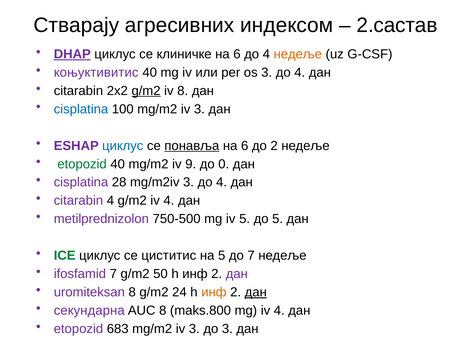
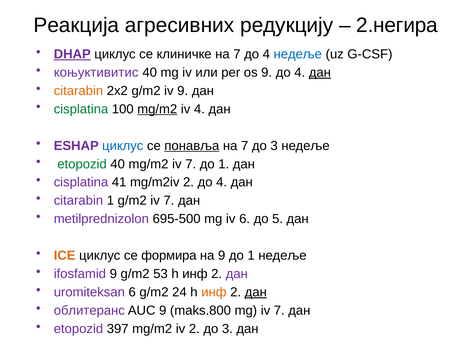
Стварају: Стварају -> Реакција (76, 25)
индексом: индексом -> редукцију (287, 25)
2.састав: 2.састав -> 2.негира (397, 25)
6: 6 -> 7 (237, 54)
недеље colour: orange -> blue (298, 54)
os 3: 3 -> 9 (267, 72)
дан underline: none -> present (320, 72)
citarabin colour: black -> orange (78, 91)
g/m2 underline: present -> none (146, 91)
iv 8: 8 -> 9 (183, 91)
cisplatina colour: blue -> green (81, 109)
mg/m2 underline: none -> present (157, 109)
3: 3 -> 4 (199, 109)
6: 6 -> 7 (245, 146)
до 2: 2 -> 3 (274, 146)
mg/m2 iv 9: 9 -> 7 (191, 164)
0: 0 -> 1 (224, 164)
28: 28 -> 41 (119, 182)
mg/m2iv 3: 3 -> 2 (188, 182)
citarabin 4: 4 -> 1 (110, 200)
g/m2 iv 4: 4 -> 7 (169, 200)
750-500: 750-500 -> 695-500 (177, 219)
iv 5: 5 -> 6 (245, 219)
ICE colour: green -> orange (65, 255)
циститис: циститис -> формира (169, 255)
на 5: 5 -> 9 (222, 255)
7: 7 -> 1 (251, 255)
ifosfamid 7: 7 -> 9 (113, 273)
50: 50 -> 53 (160, 273)
uromiteksan 8: 8 -> 6 (132, 292)
секундарна: секундарна -> облитеранс (89, 310)
AUC 8: 8 -> 9 (163, 310)
mg iv 4: 4 -> 7 (279, 310)
683: 683 -> 397 (118, 328)
3: 3 -> 2 (194, 328)
